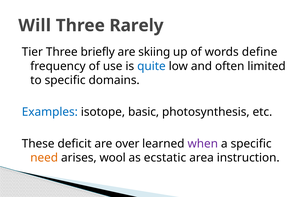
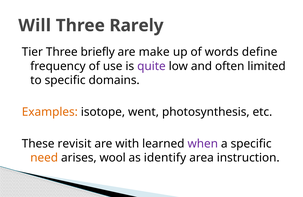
skiing: skiing -> make (154, 52)
quite colour: blue -> purple (151, 66)
Examples colour: blue -> orange (50, 112)
basic: basic -> went (144, 112)
deficit: deficit -> revisit (74, 144)
over: over -> with (127, 144)
ecstatic: ecstatic -> identify (165, 158)
